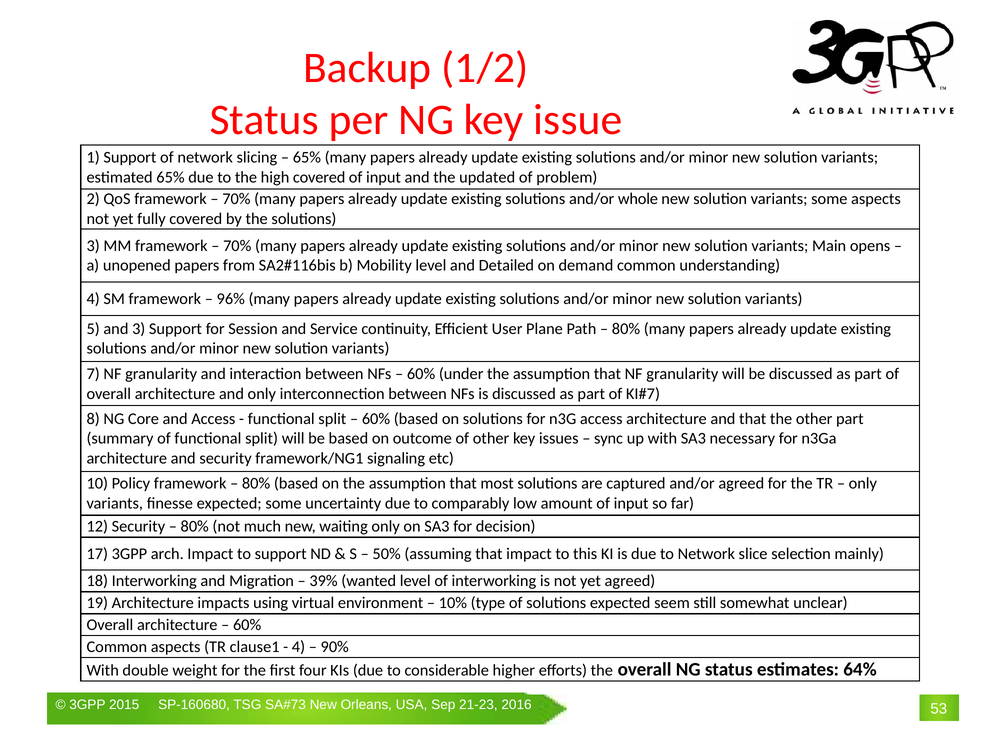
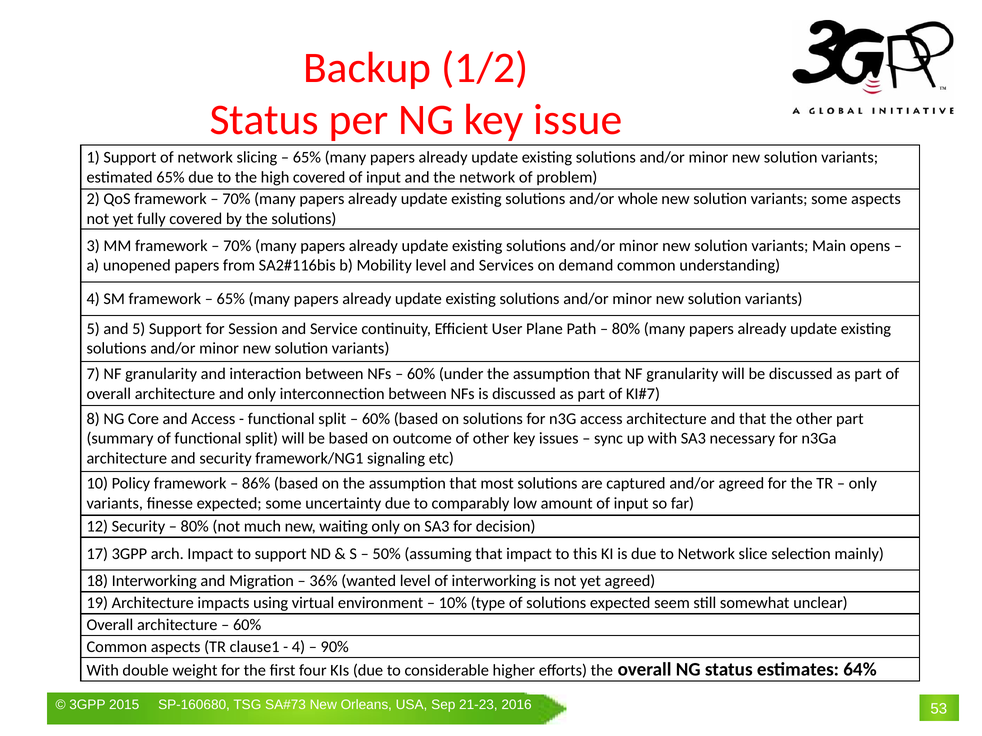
the updated: updated -> network (487, 177)
Detailed: Detailed -> Services (506, 266)
96%: 96% -> 65% (231, 299)
and 3: 3 -> 5 (139, 329)
80%: 80% -> 86% (256, 484)
39%: 39% -> 36% (324, 581)
